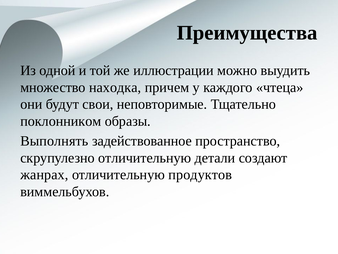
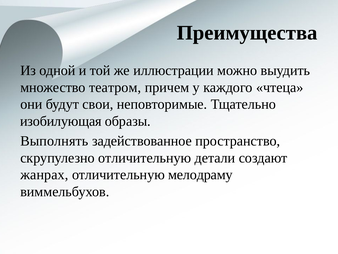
находка: находка -> театром (115, 87)
поклонником: поклонником -> изобилующая (61, 121)
продуктов: продуктов -> мелодраму (200, 174)
